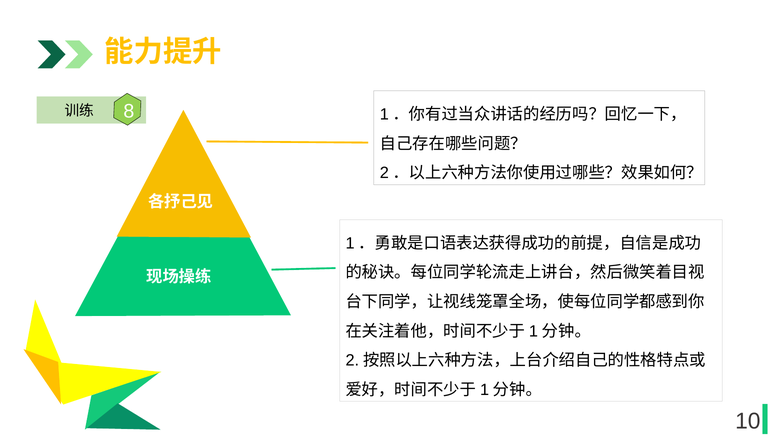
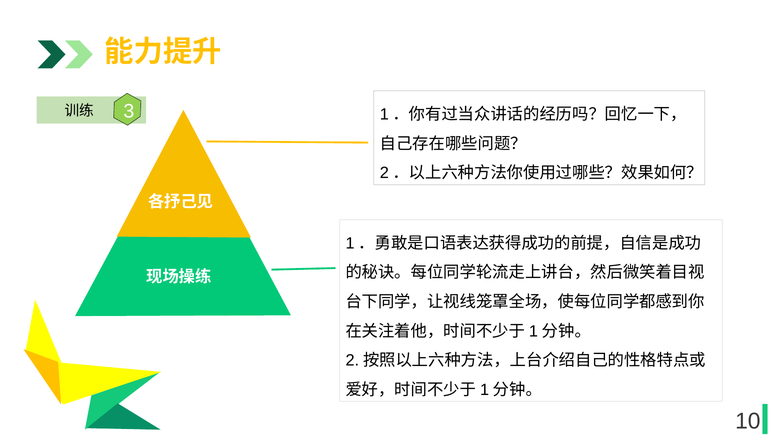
8: 8 -> 3 (129, 111)
